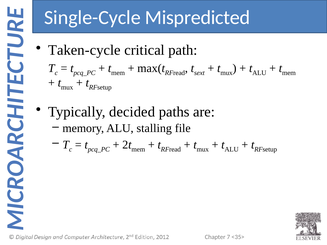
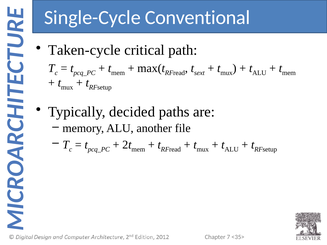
Mispredicted: Mispredicted -> Conventional (198, 17)
stalling: stalling -> another (154, 128)
